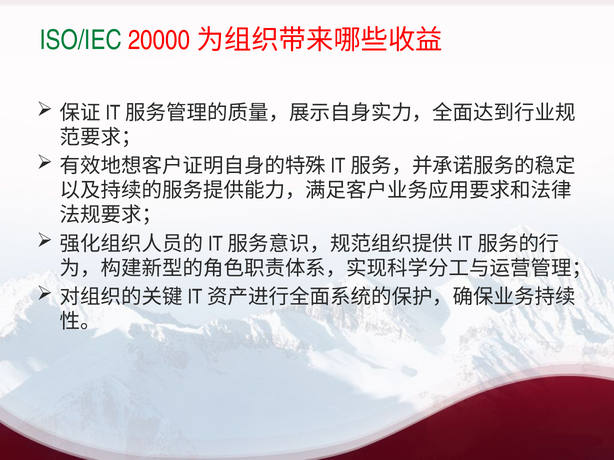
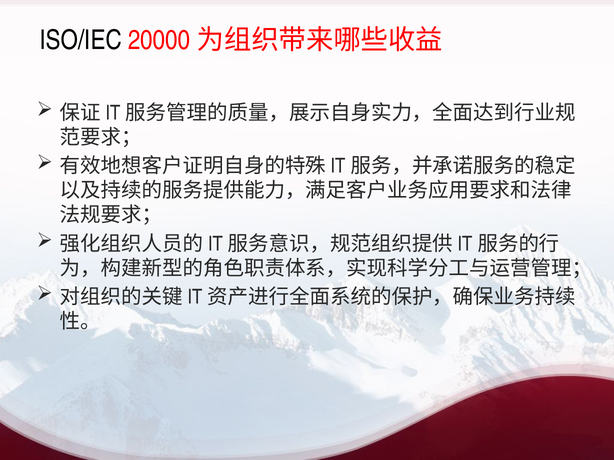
ISO/IEC colour: green -> black (81, 40)
